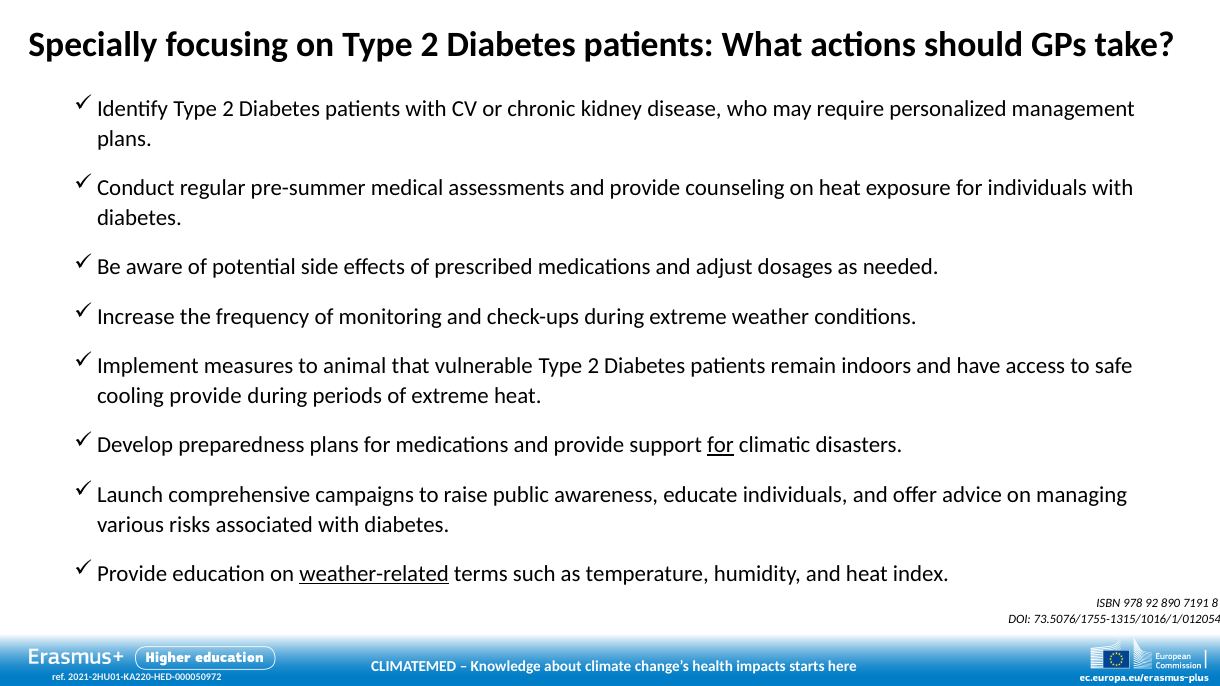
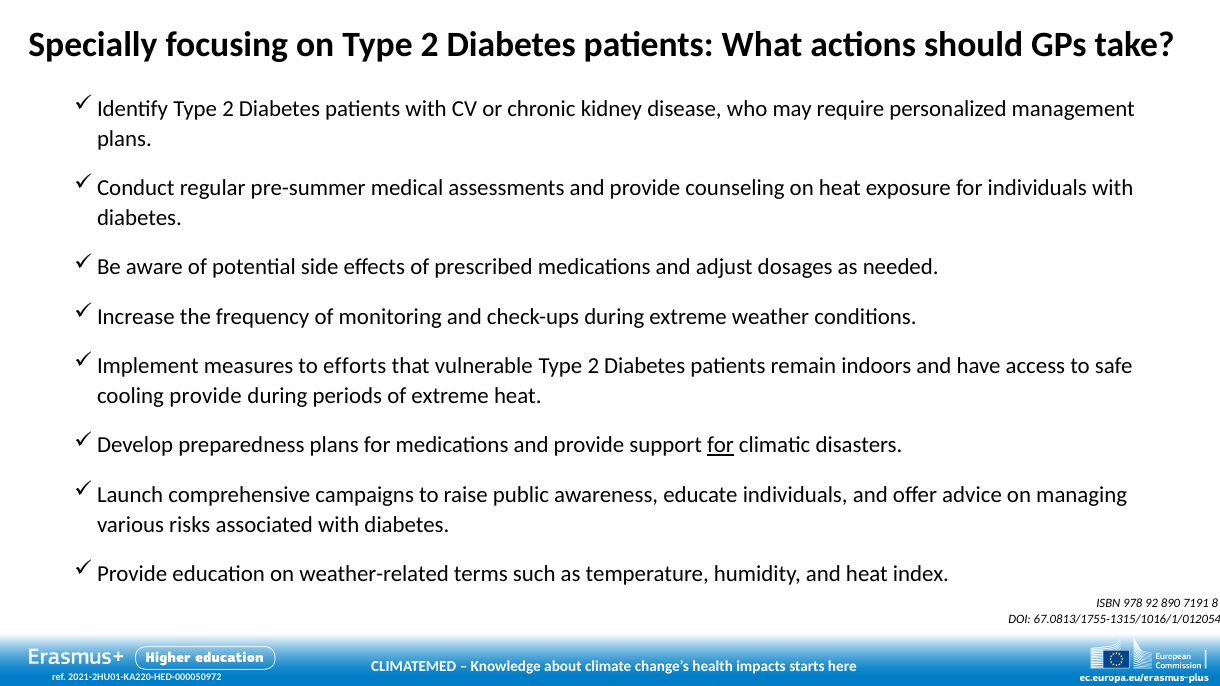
animal: animal -> efforts (355, 366)
weather-related underline: present -> none (374, 574)
73.5076/1755-1315/1016/1/012054: 73.5076/1755-1315/1016/1/012054 -> 67.0813/1755-1315/1016/1/012054 (1127, 619)
